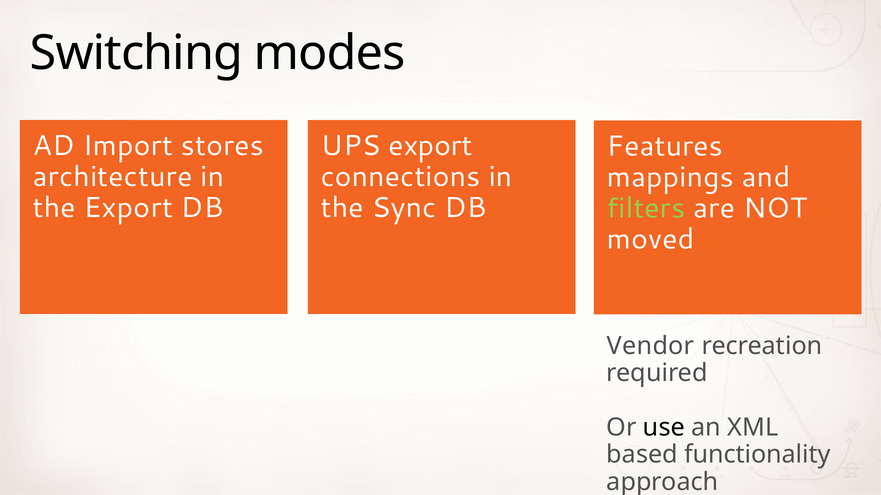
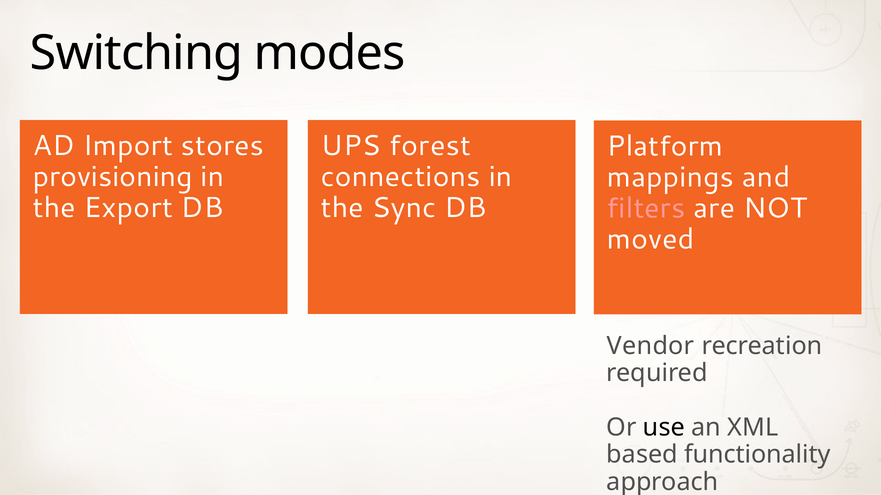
UPS export: export -> forest (430, 146)
Features: Features -> Platform (665, 146)
architecture: architecture -> provisioning (113, 177)
filters colour: light green -> pink (646, 209)
